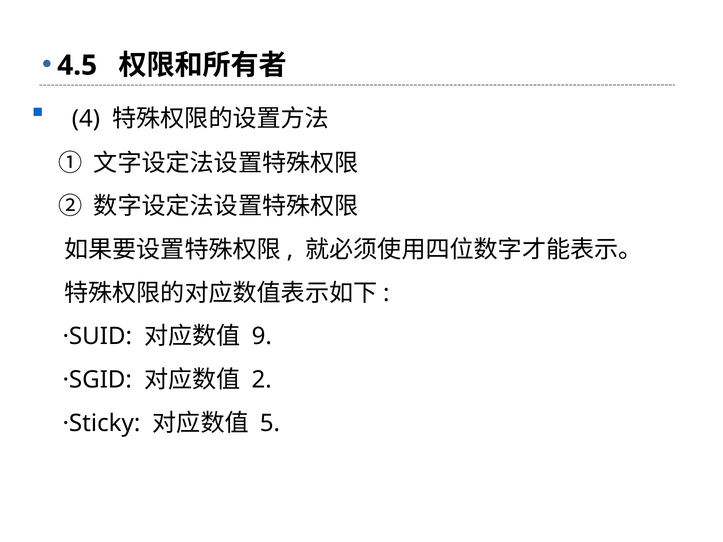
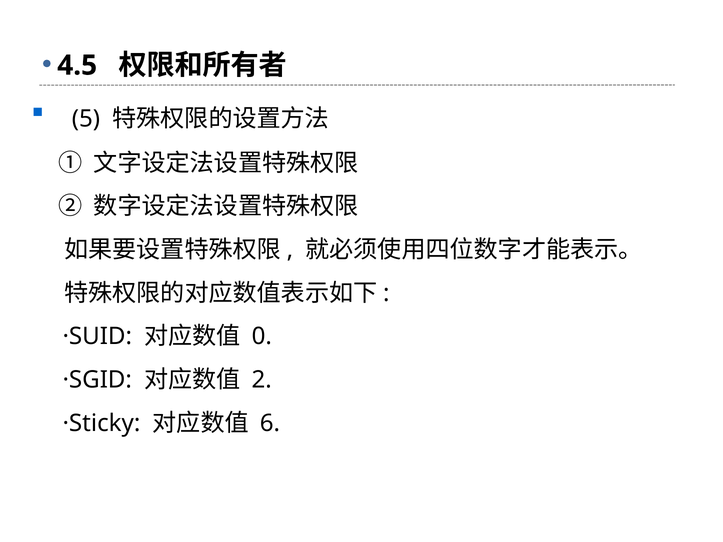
4: 4 -> 5 (86, 119)
9: 9 -> 0 (262, 337)
5: 5 -> 6 (270, 423)
